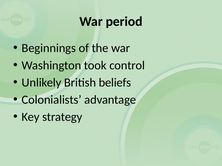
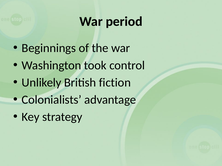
beliefs: beliefs -> fiction (115, 83)
